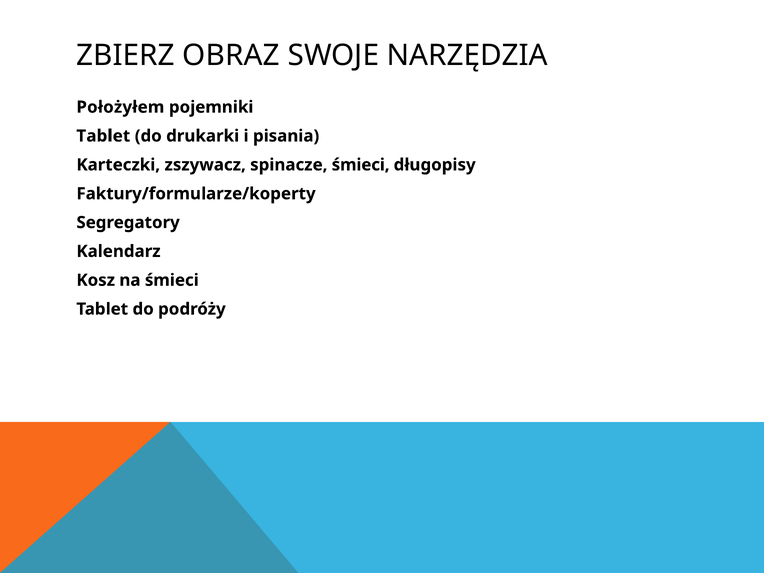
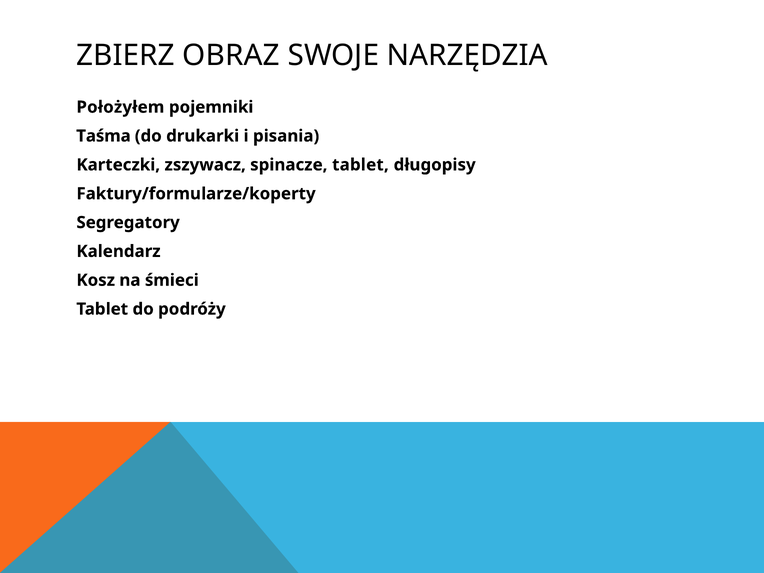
Tablet: Tablet -> Taśma (103, 136)
spinacze śmieci: śmieci -> tablet (360, 165)
